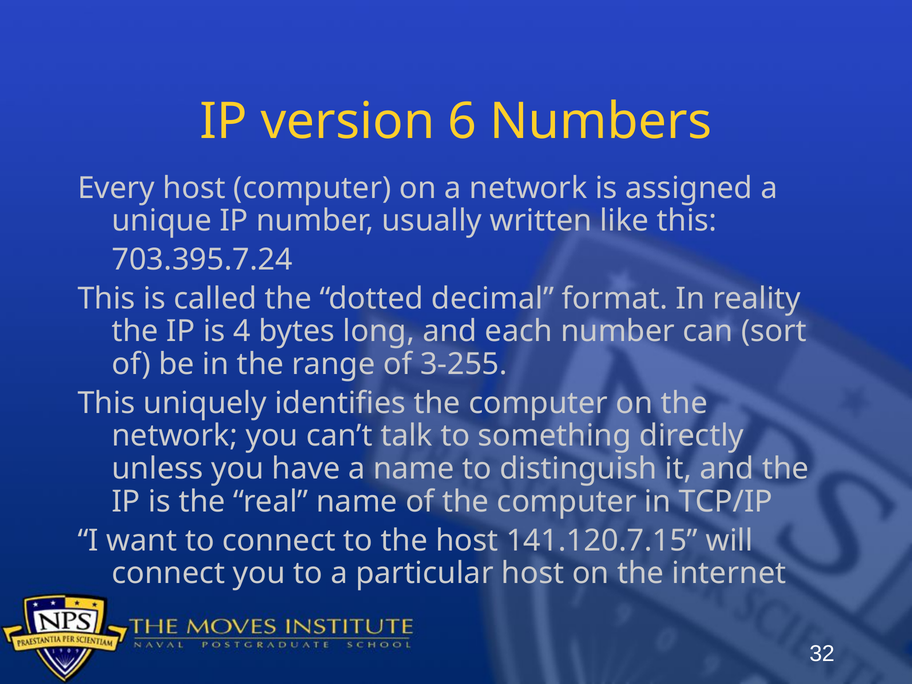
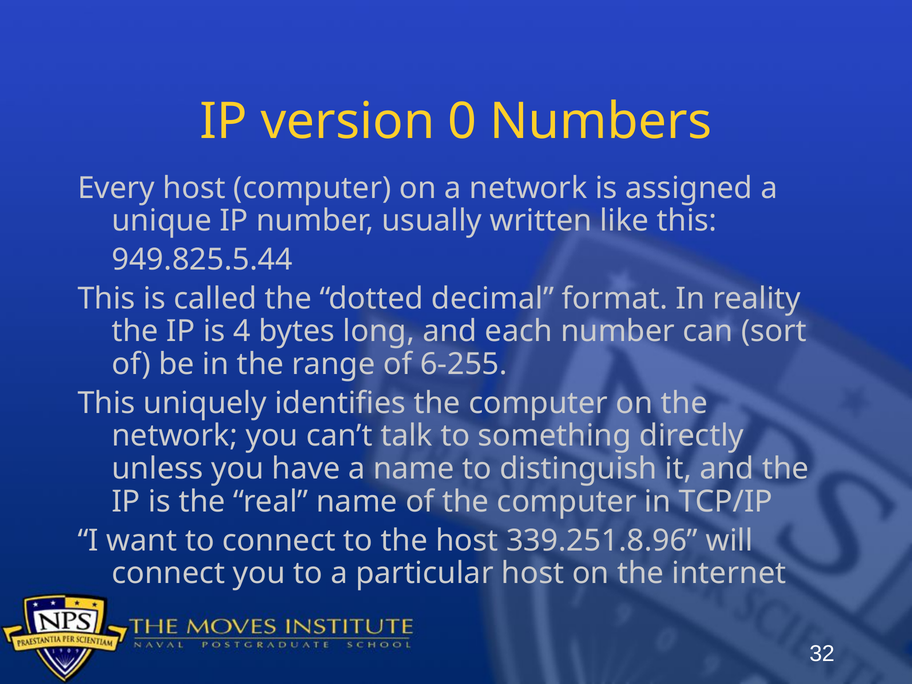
6: 6 -> 0 (462, 121)
703.395.7.24: 703.395.7.24 -> 949.825.5.44 (202, 260)
3-255: 3-255 -> 6-255 (464, 364)
141.120.7.15: 141.120.7.15 -> 339.251.8.96 (602, 540)
